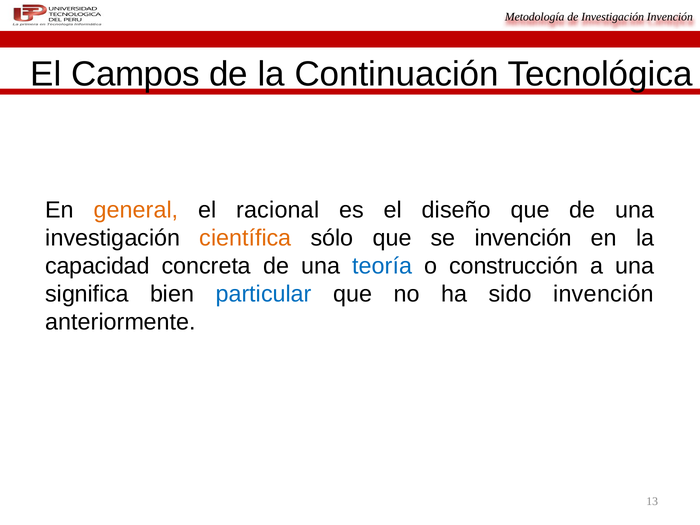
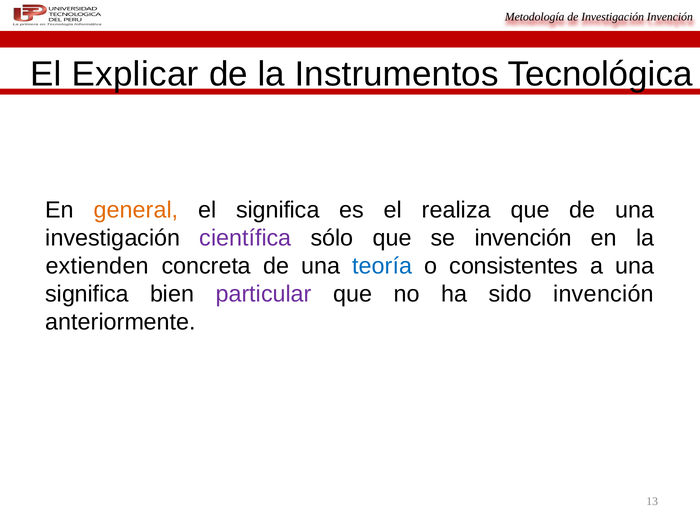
Campos: Campos -> Explicar (135, 74)
Continuación: Continuación -> Instrumentos (397, 74)
el racional: racional -> significa (278, 210)
diseño: diseño -> realiza (456, 210)
científica colour: orange -> purple (245, 238)
capacidad: capacidad -> extienden (97, 266)
construcción: construcción -> consistentes (514, 266)
particular colour: blue -> purple (264, 294)
